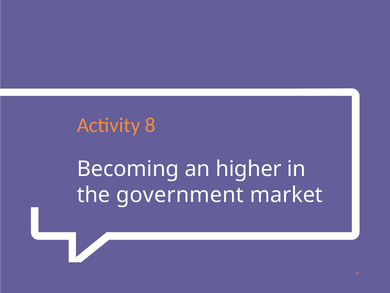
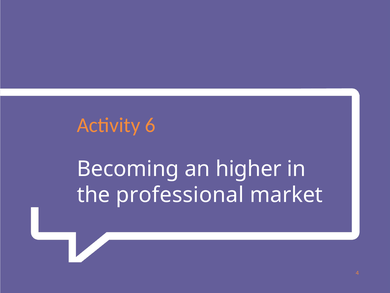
8: 8 -> 6 (150, 125)
government: government -> professional (180, 195)
